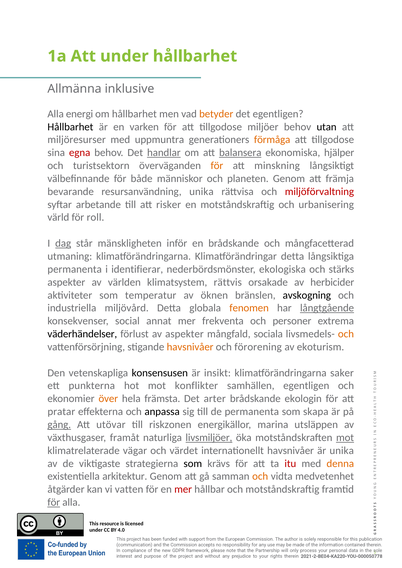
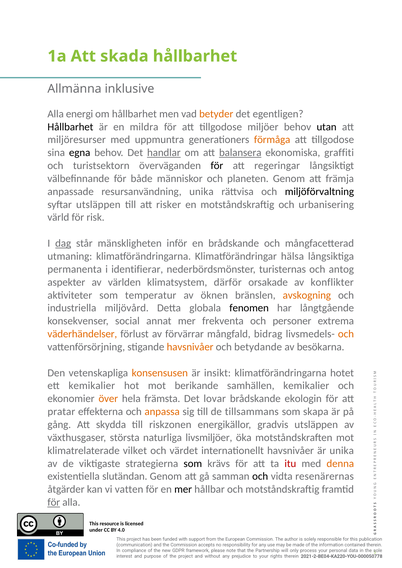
Att under: under -> skada (124, 56)
varken: varken -> mildra (144, 127)
egna colour: red -> black (80, 153)
hjälper: hjälper -> graffiti (339, 153)
för colour: orange -> black (217, 166)
minskning: minskning -> regeringar (277, 166)
bevarande: bevarande -> anpassade (71, 192)
miljöförvaltning colour: red -> black (319, 192)
syftar arbetande: arbetande -> utsläppen (98, 205)
roll: roll -> risk (96, 218)
Klimatförändringar detta: detta -> hälsa (292, 257)
ekologiska: ekologiska -> turisternas (283, 269)
stärks: stärks -> antog (341, 269)
rättvis: rättvis -> därför (228, 282)
herbicider: herbicider -> konflikter (332, 282)
avskogning colour: black -> orange (307, 295)
fenomen colour: orange -> black (249, 308)
långtgående underline: present -> none (327, 308)
väderhändelser colour: black -> orange (82, 334)
av aspekter: aspekter -> förvärrar (185, 334)
sociala: sociala -> bidrag (268, 334)
förorening: förorening -> betydande (258, 347)
ekoturism: ekoturism -> besökarna (321, 347)
konsensusen colour: black -> orange (160, 373)
saker: saker -> hotet (342, 373)
ett punkterna: punkterna -> kemikalier (92, 386)
konflikter: konflikter -> berikande (197, 386)
samhällen egentligen: egentligen -> kemikalier (306, 386)
arter: arter -> lovar (215, 399)
anpassa colour: black -> orange (162, 412)
de permanenta: permanenta -> tillsammans (252, 412)
gång underline: present -> none (59, 425)
utövar: utövar -> skydda (111, 425)
marina: marina -> gradvis (273, 425)
framåt: framåt -> största (125, 438)
livsmiljöer underline: present -> none (209, 438)
mot underline: present -> none (345, 438)
vägar: vägar -> vilket (135, 451)
arkitektur: arkitektur -> slutändan (125, 477)
och colour: orange -> black (260, 477)
medvetenhet: medvetenhet -> resenärernas (325, 477)
mer colour: red -> black (183, 490)
